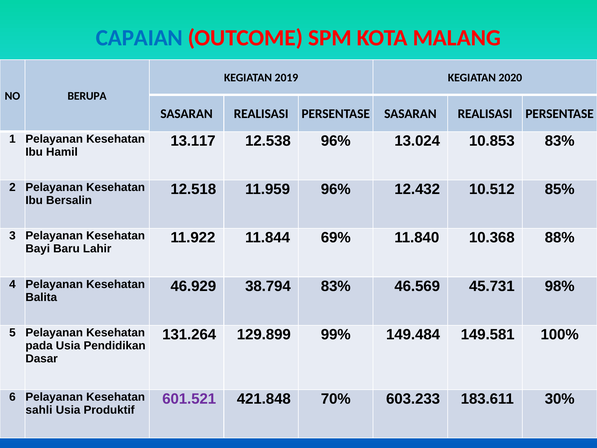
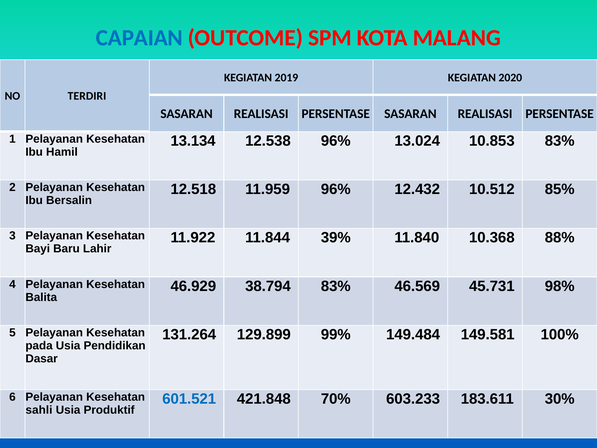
BERUPA: BERUPA -> TERDIRI (87, 96)
13.117: 13.117 -> 13.134 (193, 141)
69%: 69% -> 39% (336, 238)
601.521 colour: purple -> blue (189, 399)
